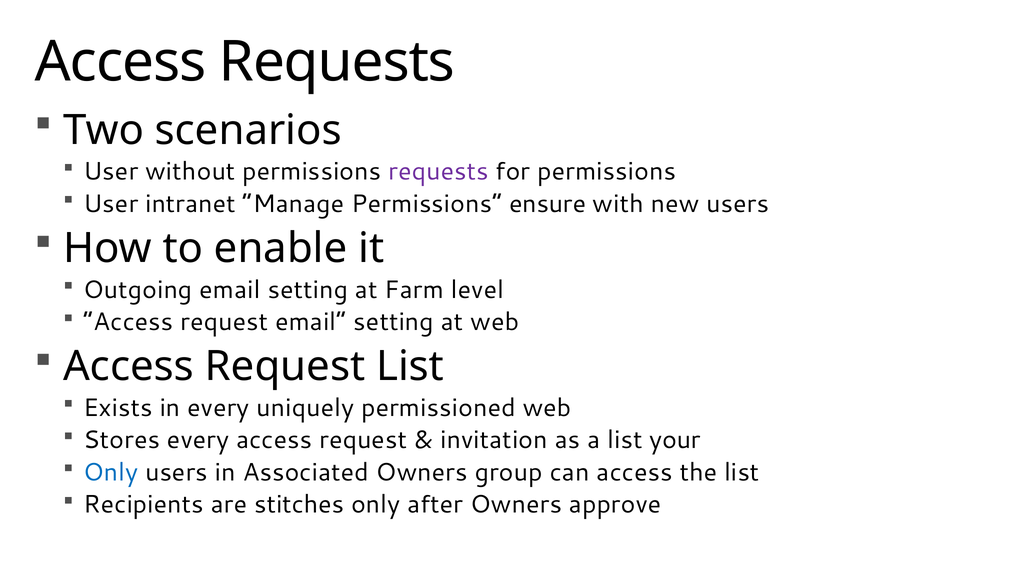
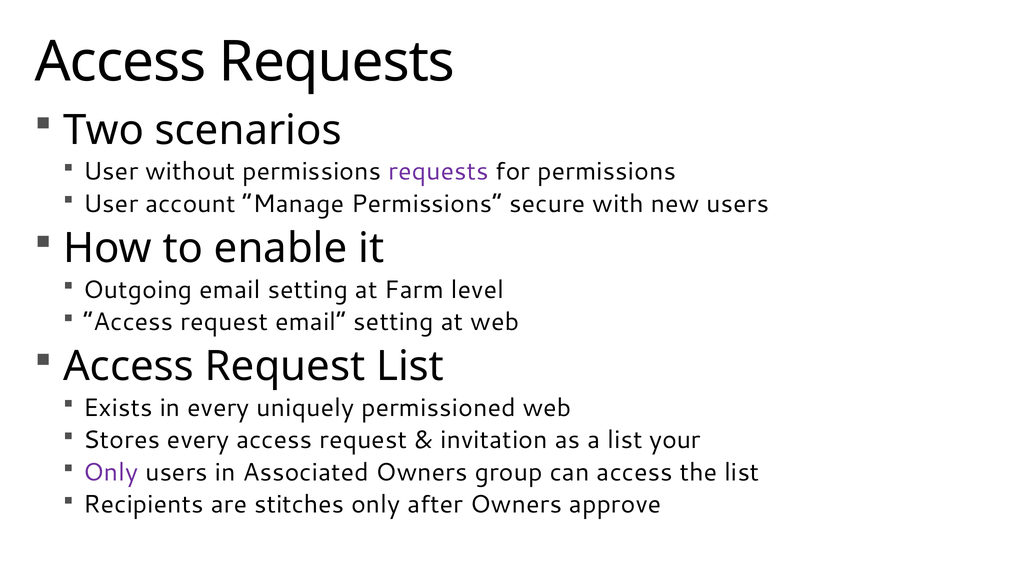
intranet: intranet -> account (190, 204)
ensure: ensure -> secure (547, 204)
Only colour: blue -> purple (111, 473)
